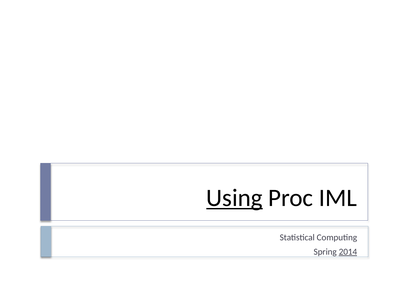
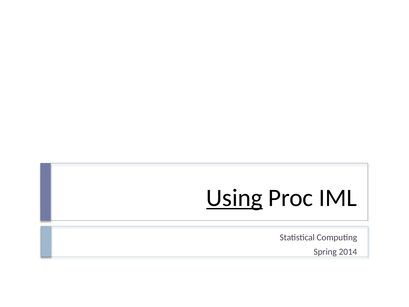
2014 underline: present -> none (348, 252)
